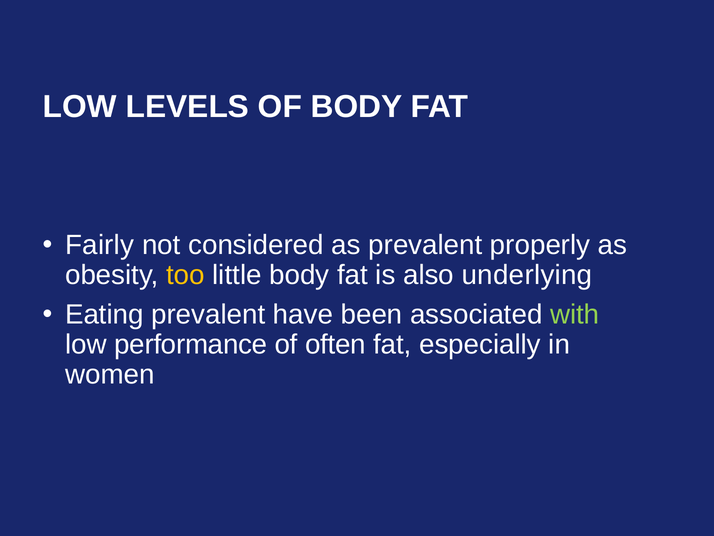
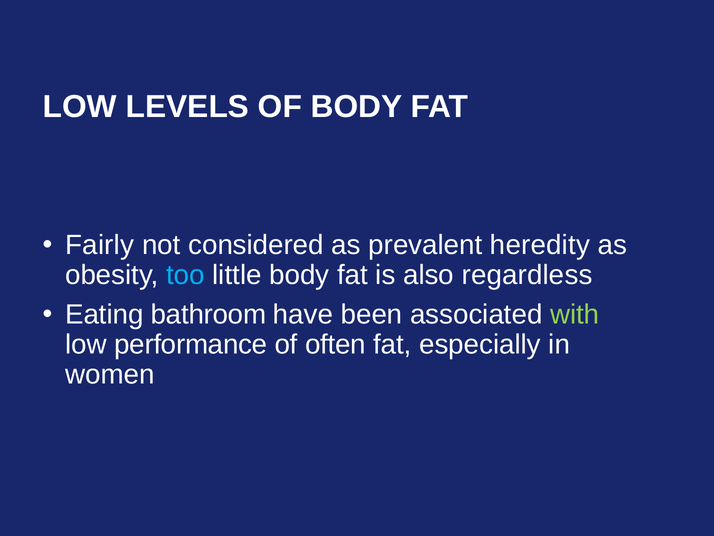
properly: properly -> heredity (540, 245)
too colour: yellow -> light blue (185, 275)
underlying: underlying -> regardless (527, 275)
Eating prevalent: prevalent -> bathroom (208, 314)
